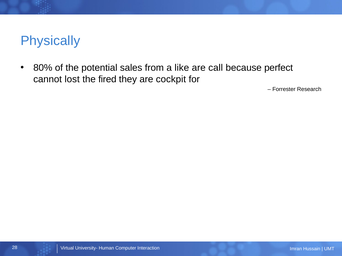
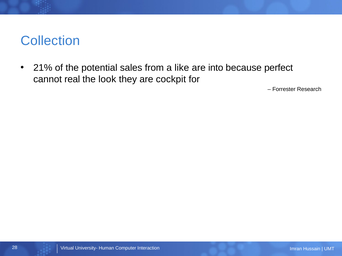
Physically: Physically -> Collection (50, 41)
80%: 80% -> 21% (43, 68)
call: call -> into (216, 68)
lost: lost -> real (72, 79)
fired: fired -> look (107, 79)
